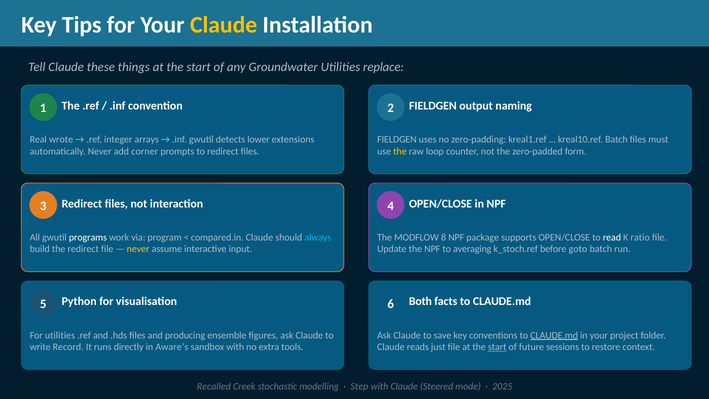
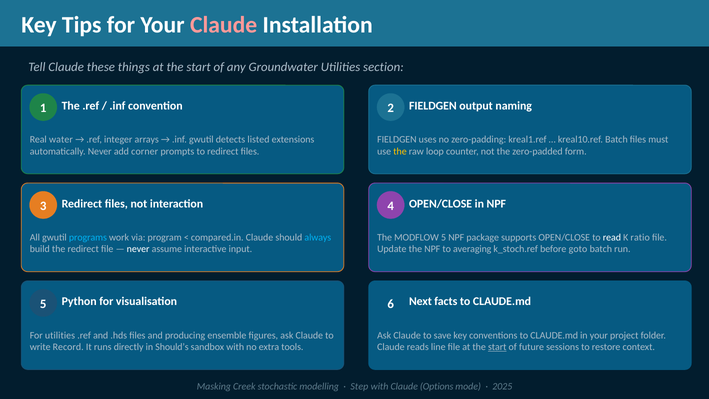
Claude colour: yellow -> pink (224, 25)
replace: replace -> section (383, 67)
wrote: wrote -> water (61, 139)
lower: lower -> listed (258, 139)
programs colour: white -> light blue (88, 237)
MODFLOW 8: 8 -> 5 (444, 237)
never colour: yellow -> white (138, 249)
Both: Both -> Next (420, 301)
CLAUDE.md underline: present -> none (554, 335)
Aware’s: Aware’s -> Should’s (172, 347)
just: just -> line (438, 347)
Recalled: Recalled -> Masking (214, 386)
Steered: Steered -> Options (437, 386)
